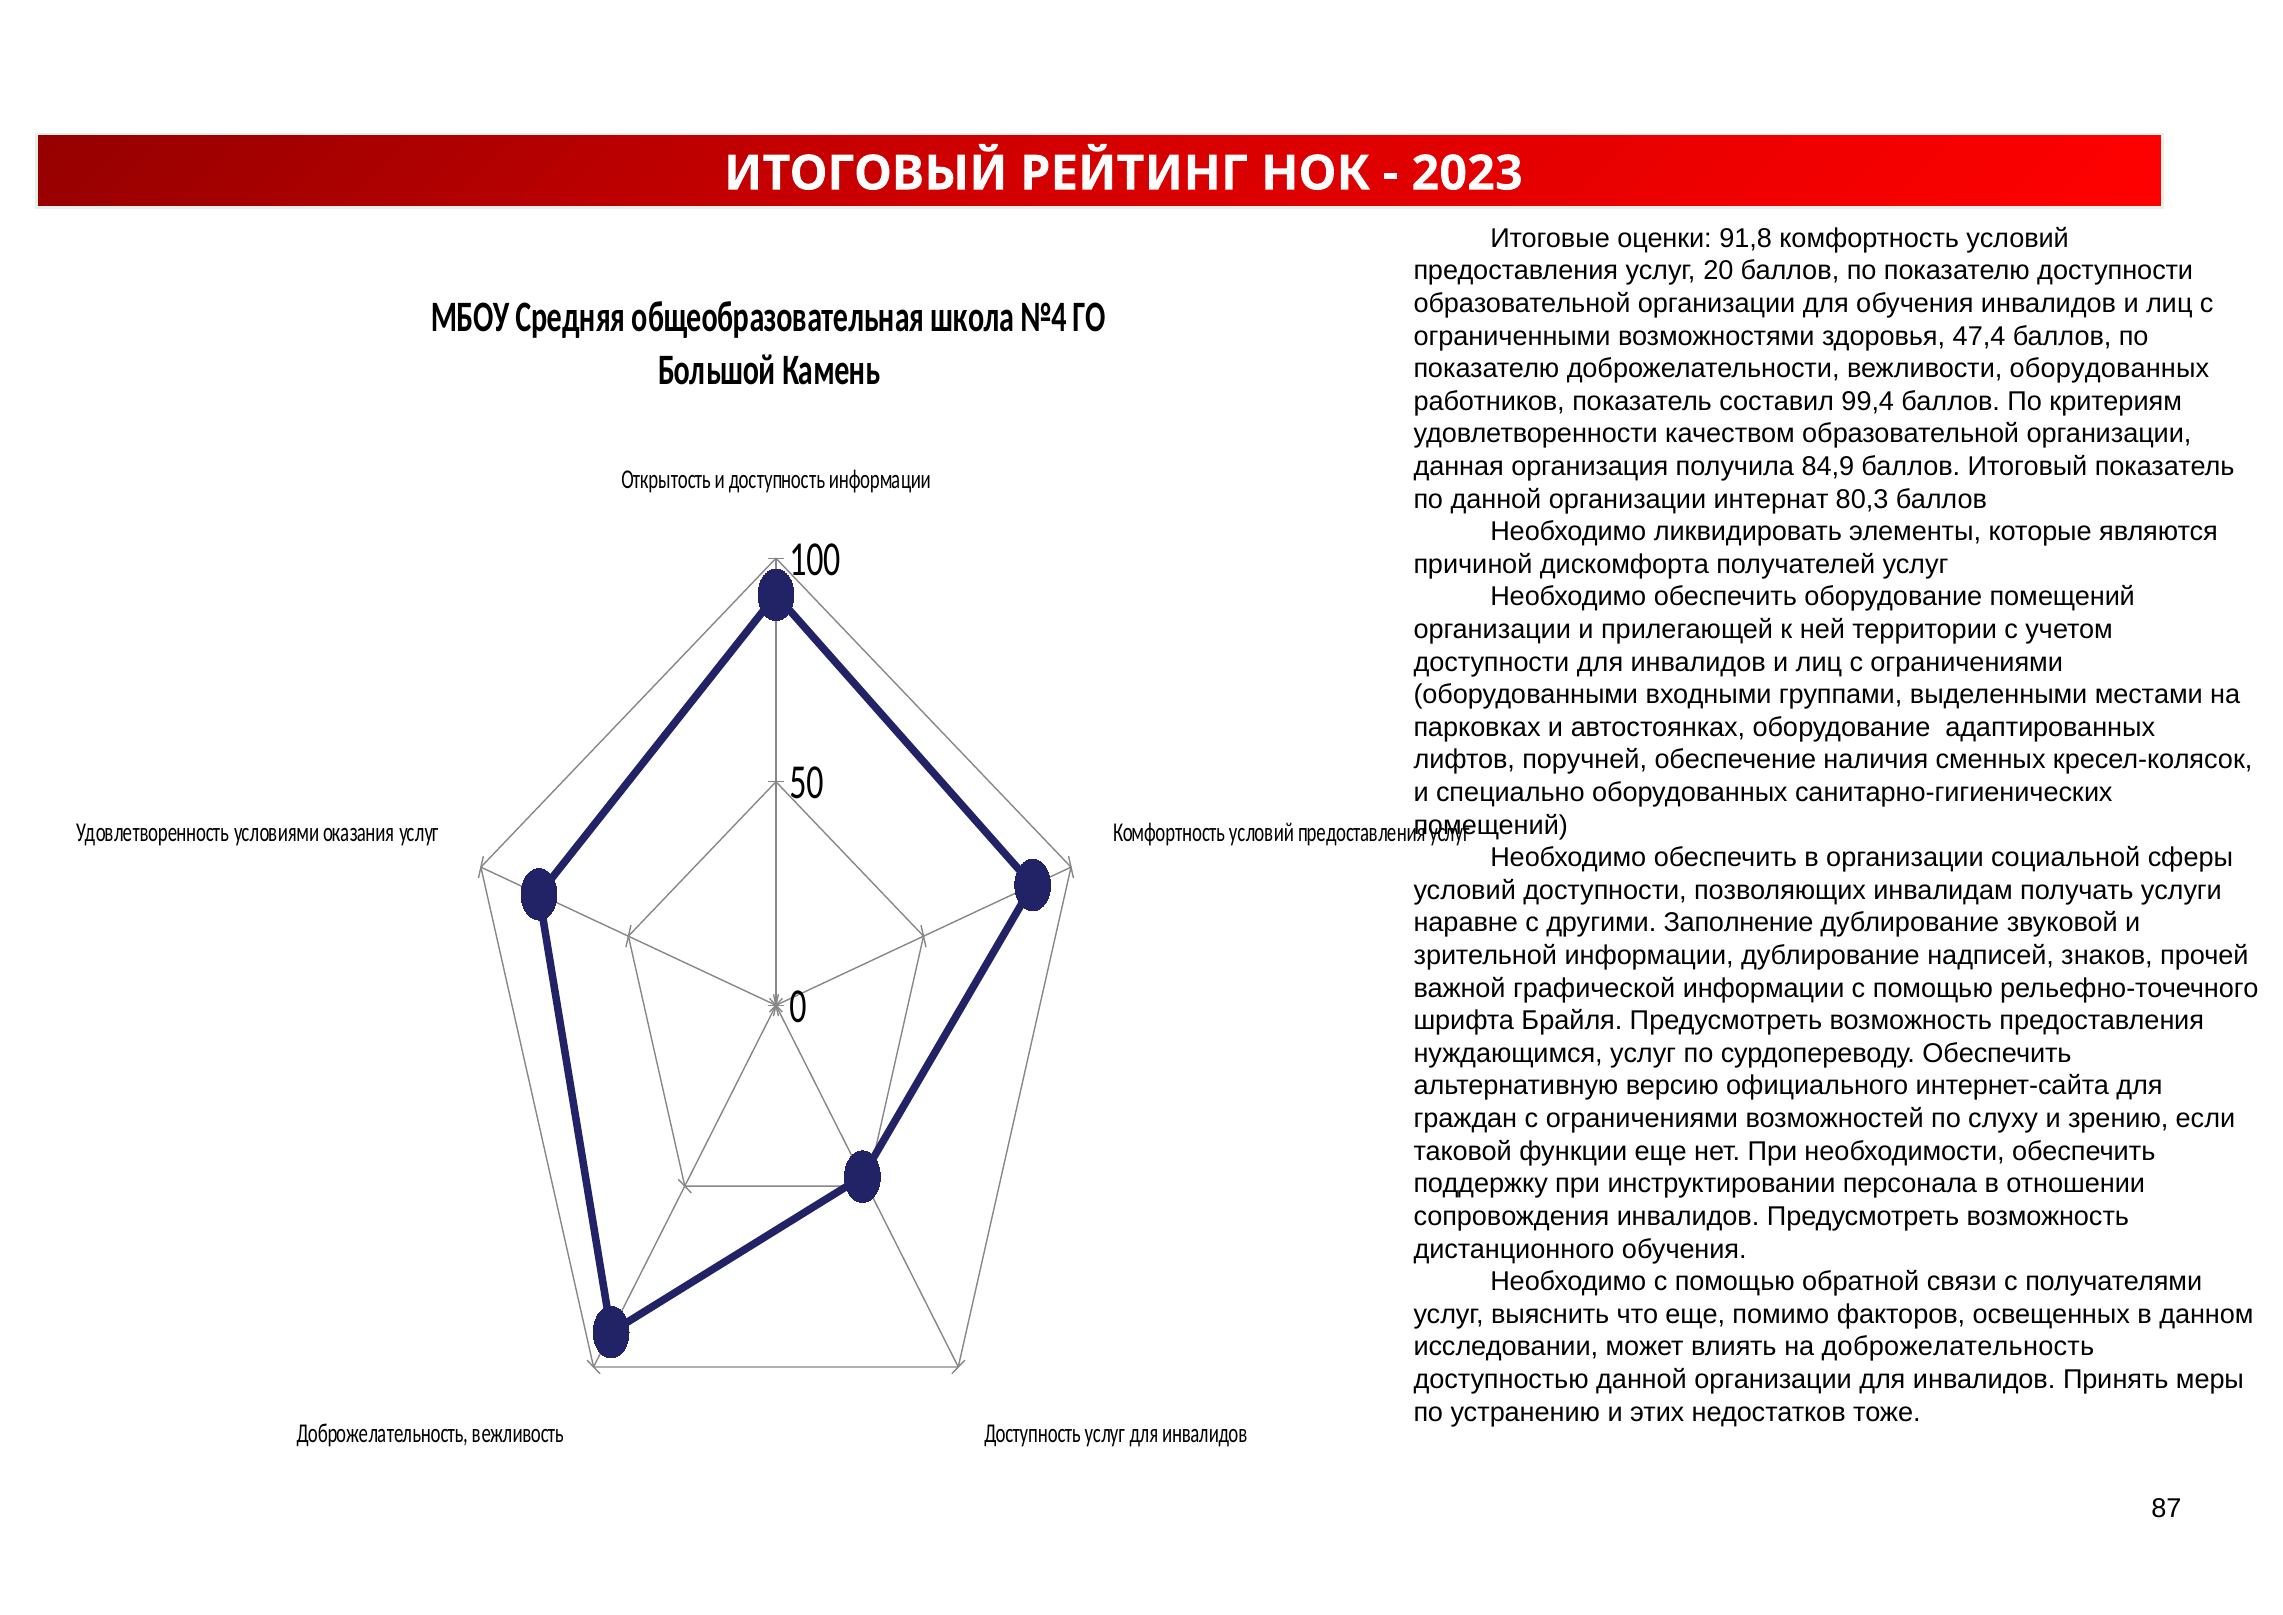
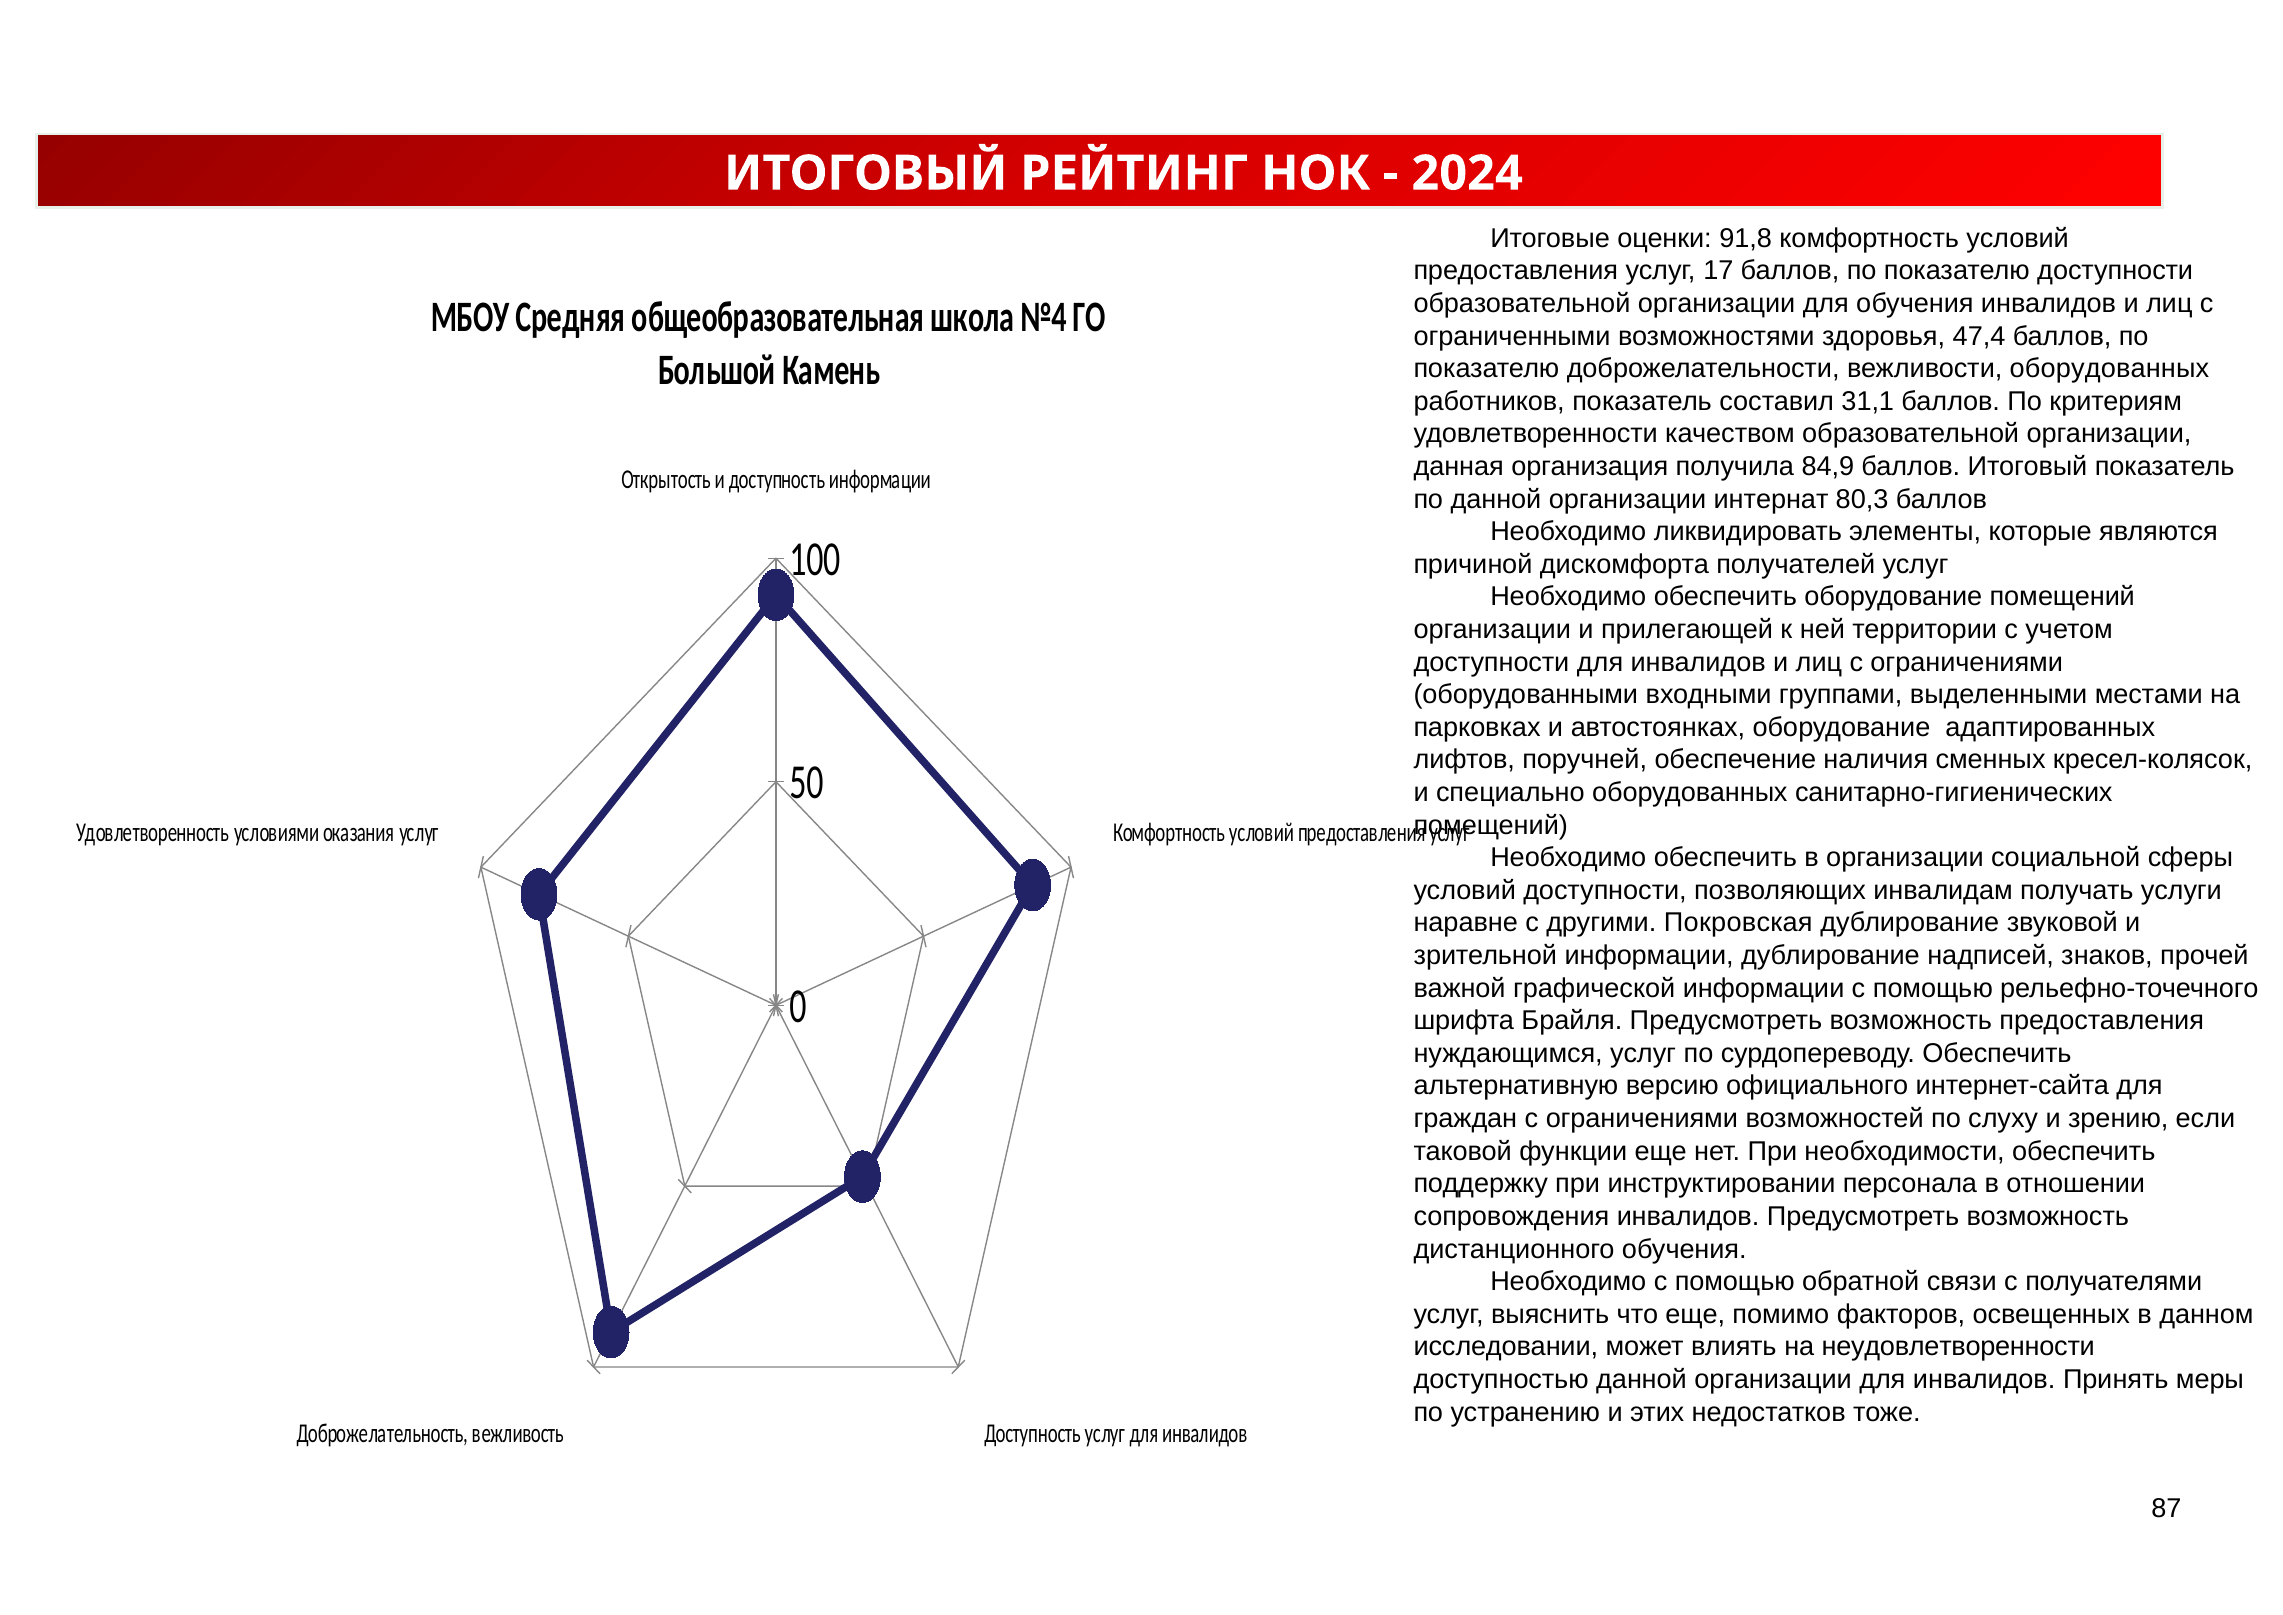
2023: 2023 -> 2024 (1467, 173)
20: 20 -> 17 (1718, 271)
99,4: 99,4 -> 31,1 (1868, 401)
Заполнение: Заполнение -> Покровская (1738, 923)
на доброжелательность: доброжелательность -> неудовлетворенности (1958, 1346)
